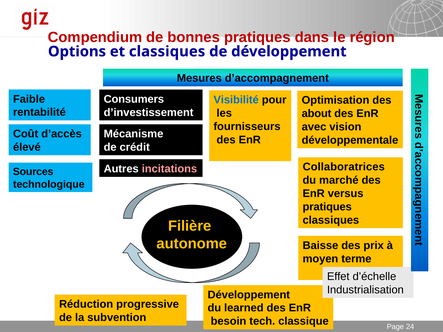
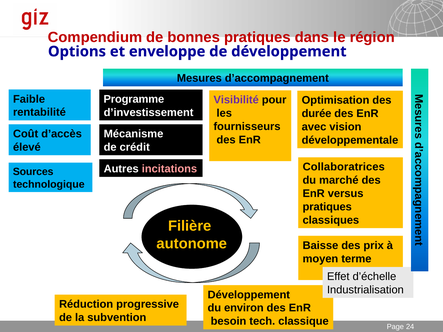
et classiques: classiques -> enveloppe (167, 52)
Consumers: Consumers -> Programme (134, 99)
Visibilité colour: blue -> purple (236, 100)
about: about -> durée (317, 114)
learned: learned -> environ (244, 308)
